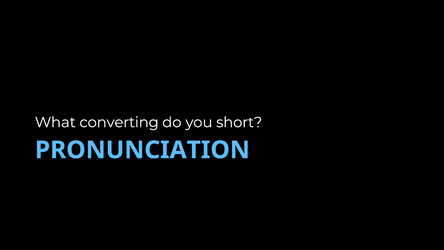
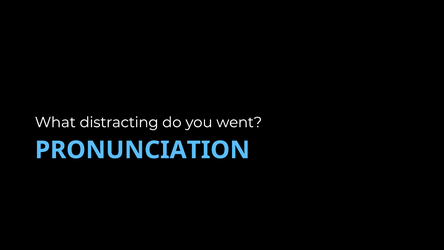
converting: converting -> distracting (119, 122)
short: short -> went (239, 122)
